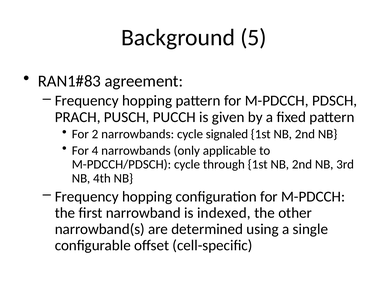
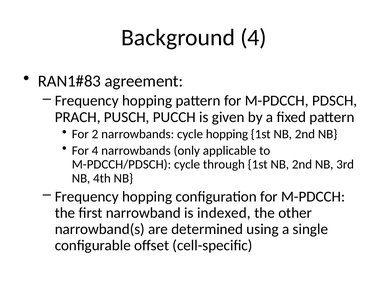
Background 5: 5 -> 4 (253, 38)
cycle signaled: signaled -> hopping (227, 134)
